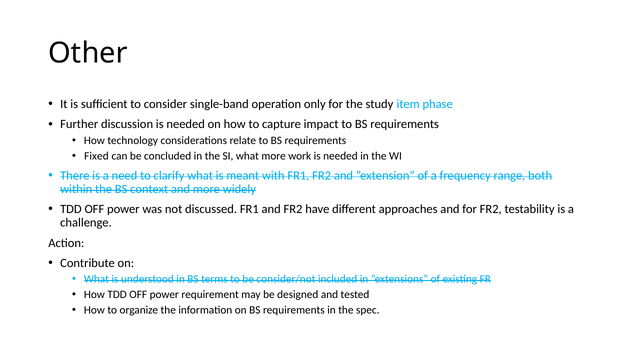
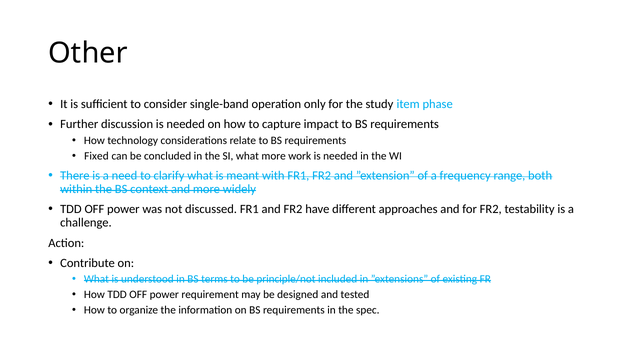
consider/not: consider/not -> principle/not (286, 279)
